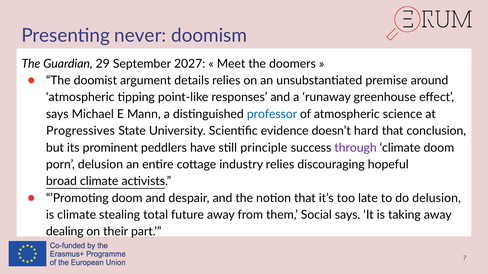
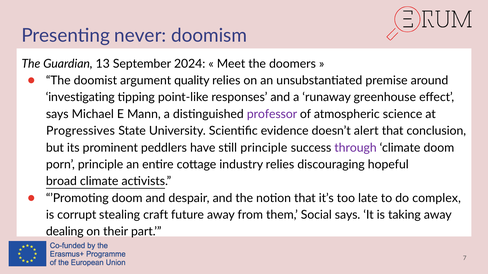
29: 29 -> 13 (103, 64)
2027: 2027 -> 2024 (190, 64)
details: details -> quality (192, 81)
atmospheric: atmospheric -> investigating (80, 97)
professor colour: blue -> purple (272, 114)
hard: hard -> alert (366, 131)
porn delusion: delusion -> principle (101, 165)
do delusion: delusion -> complex (437, 198)
is climate: climate -> corrupt (77, 215)
total: total -> craft (156, 215)
